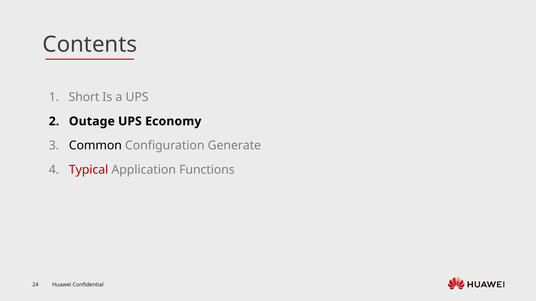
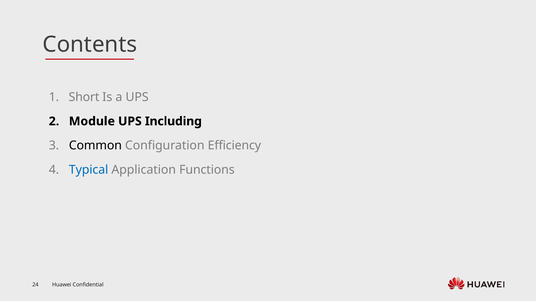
Outage: Outage -> Module (92, 121)
Economy: Economy -> Including (173, 121)
Generate: Generate -> Efficiency (234, 146)
Typical colour: red -> blue (89, 170)
